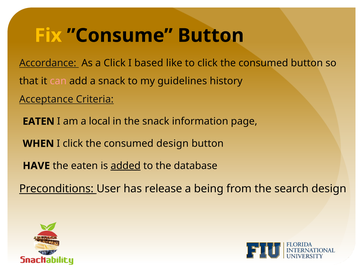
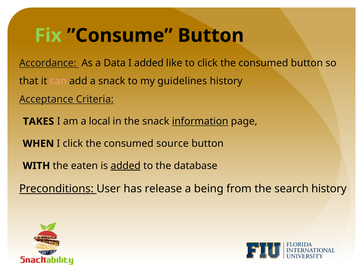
Fix colour: yellow -> light green (48, 36)
a Click: Click -> Data (115, 63)
I based: based -> added (149, 63)
EATEN: EATEN -> TAKES (38, 122)
information underline: none -> present (200, 122)
consumed design: design -> source (172, 144)
HAVE: HAVE -> WITH (36, 166)
search design: design -> history (329, 189)
